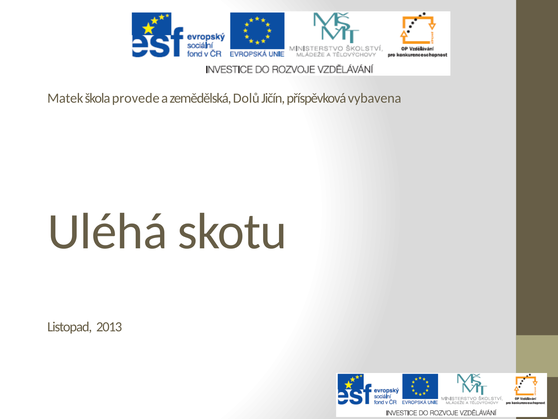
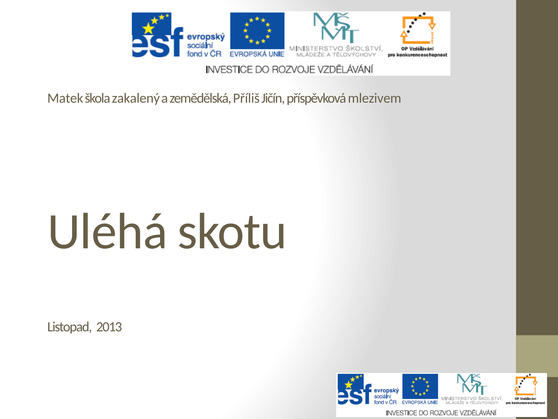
provede: provede -> zakalený (136, 98)
Dolů: Dolů -> Příliš (246, 98)
vybavena: vybavena -> mlezivem (375, 98)
